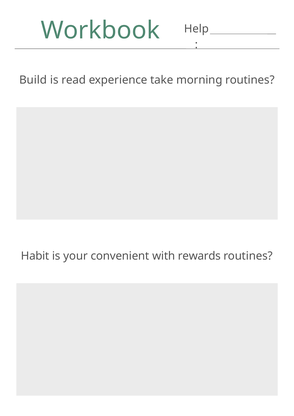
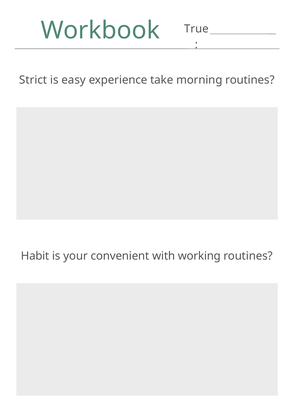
Help: Help -> True (196, 29)
Build: Build -> Strict (33, 80)
read: read -> easy (74, 80)
rewards: rewards -> working (199, 256)
